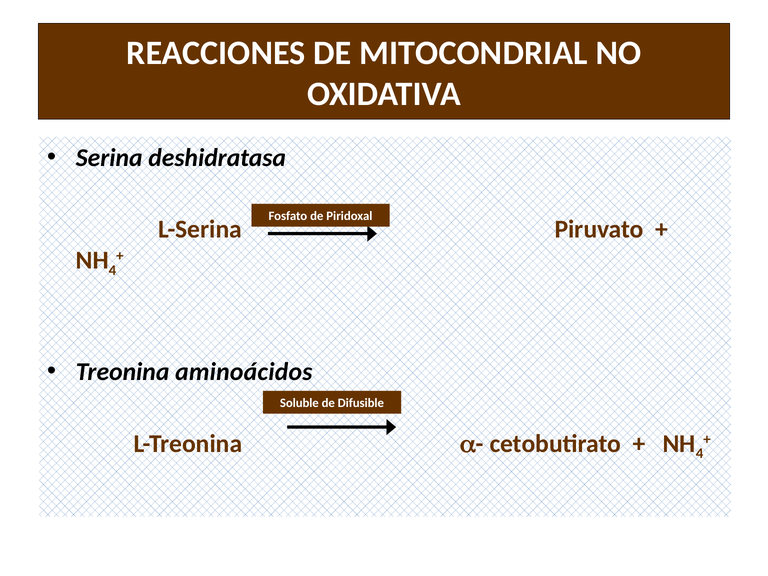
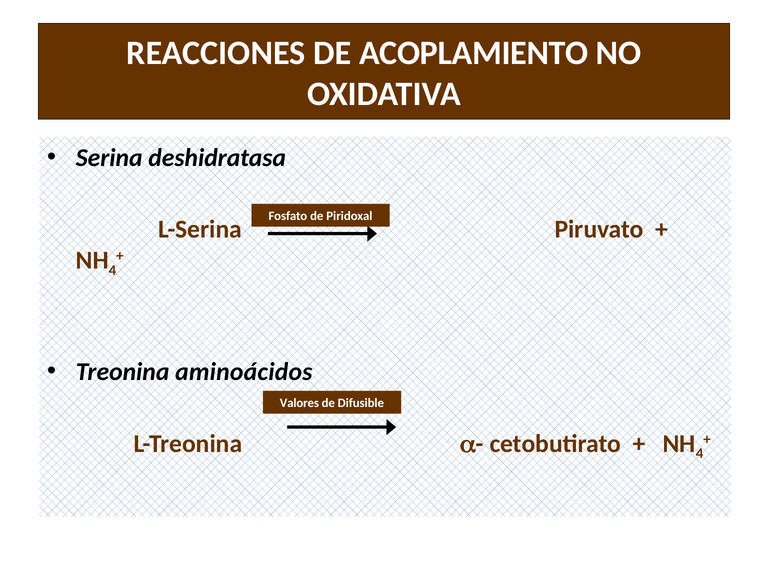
MITOCONDRIAL: MITOCONDRIAL -> ACOPLAMIENTO (474, 53)
Soluble: Soluble -> Valores (299, 403)
